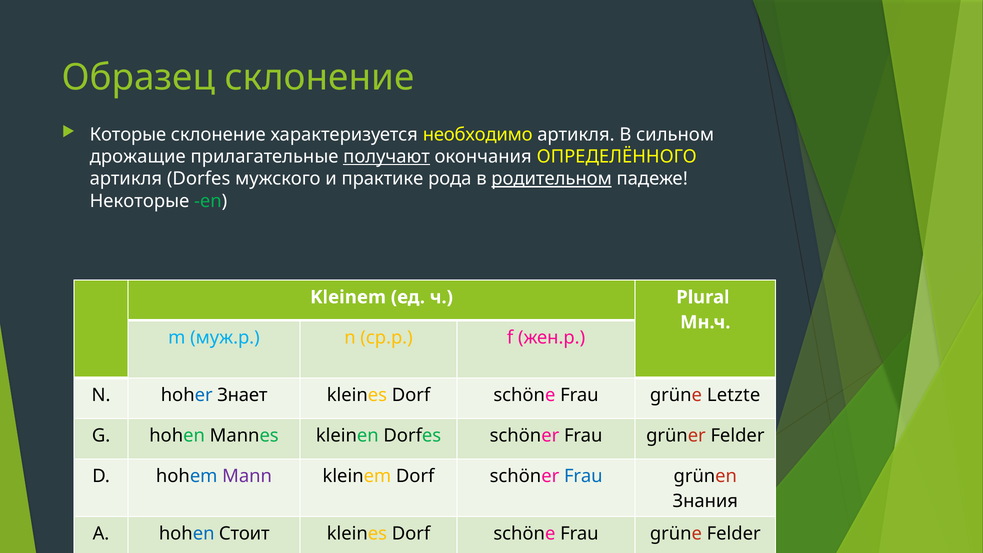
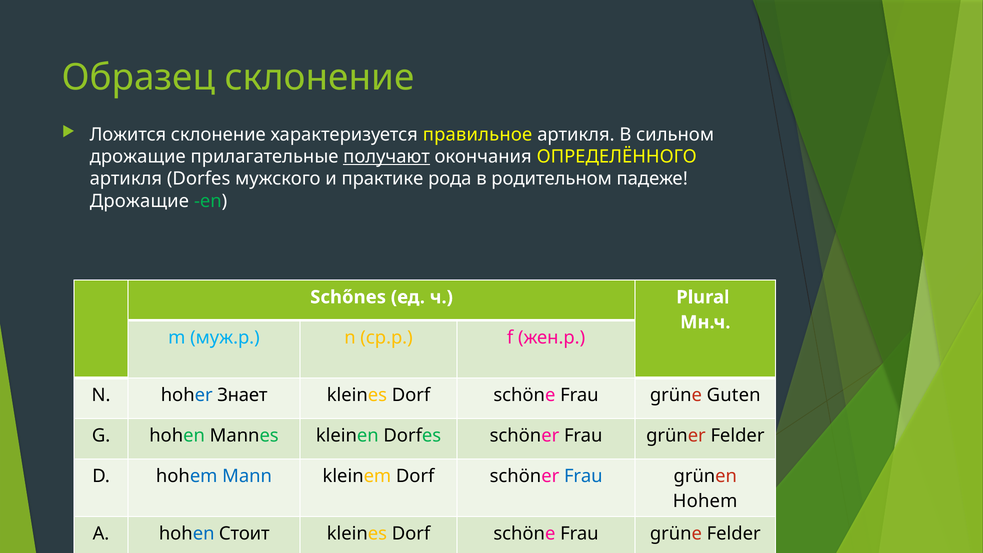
Которые: Которые -> Ложится (128, 135)
необходимо: необходимо -> правильное (478, 135)
родительном underline: present -> none (552, 179)
Некоторые: Некоторые -> Дрожащие (139, 201)
Kleinem: Kleinem -> Schőnes (348, 297)
Letzte: Letzte -> Guten (734, 395)
Mann colour: purple -> blue (247, 476)
Знания: Знания -> Hohem (705, 501)
